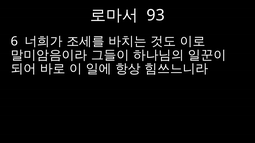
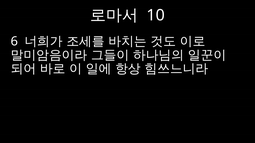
93: 93 -> 10 (156, 15)
